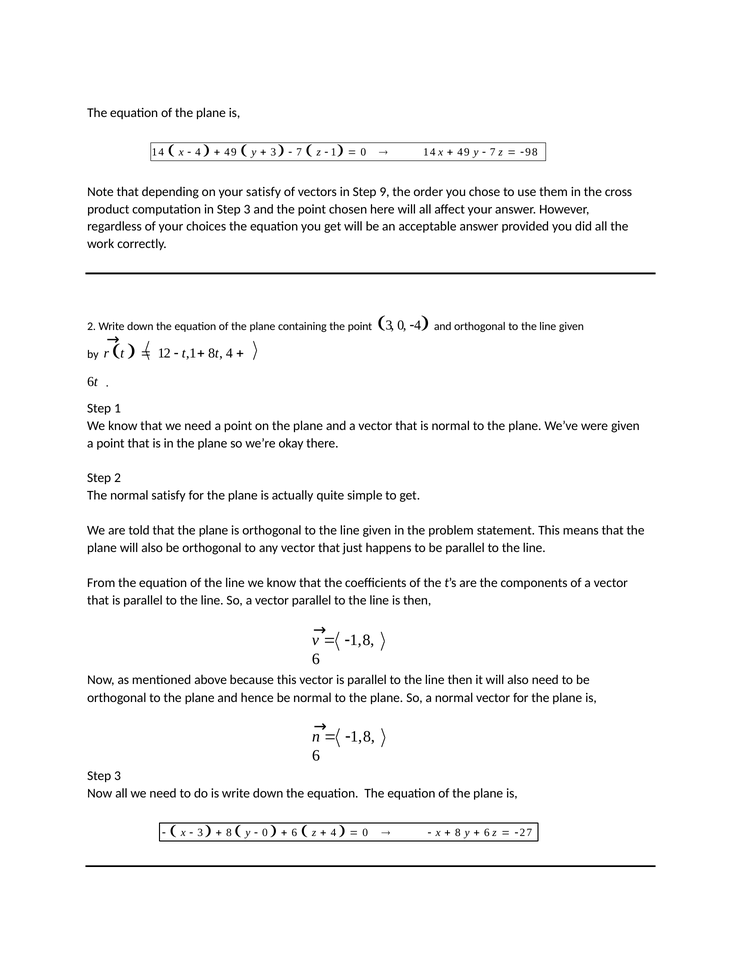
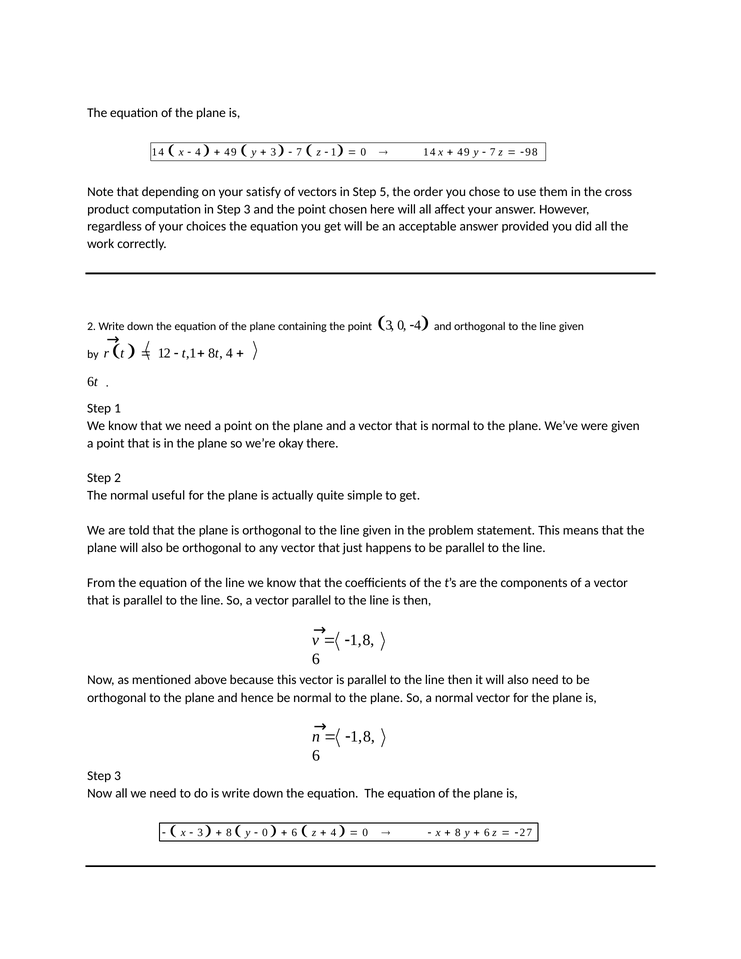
9: 9 -> 5 (385, 192)
normal satisfy: satisfy -> useful (168, 495)
